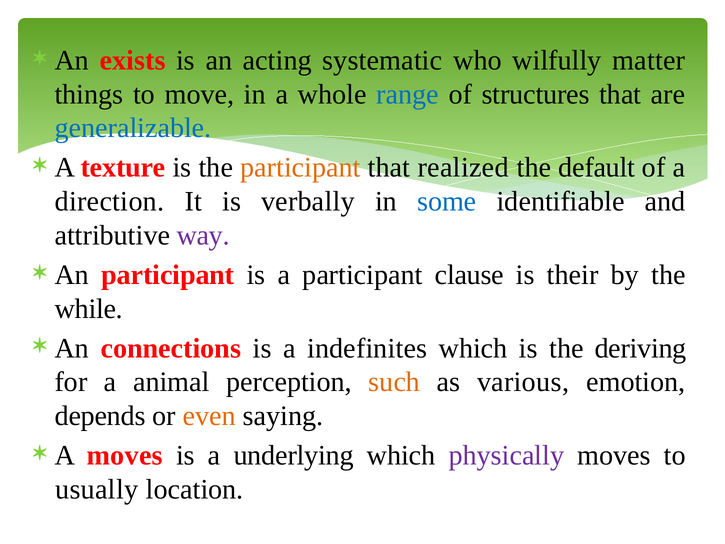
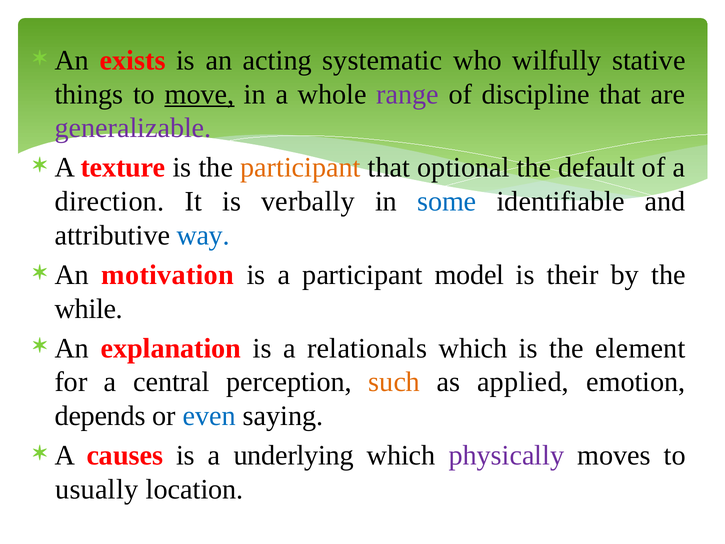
matter: matter -> stative (649, 60)
move underline: none -> present (200, 94)
range colour: blue -> purple (408, 94)
structures: structures -> discipline (536, 94)
generalizable colour: blue -> purple (133, 128)
realized: realized -> optional (463, 168)
way colour: purple -> blue (203, 235)
An participant: participant -> motivation (168, 275)
clause: clause -> model (469, 275)
connections: connections -> explanation (171, 348)
indefinites: indefinites -> relationals (367, 348)
deriving: deriving -> element (640, 348)
animal: animal -> central (171, 382)
various: various -> applied (523, 382)
even colour: orange -> blue (209, 416)
A moves: moves -> causes (125, 455)
